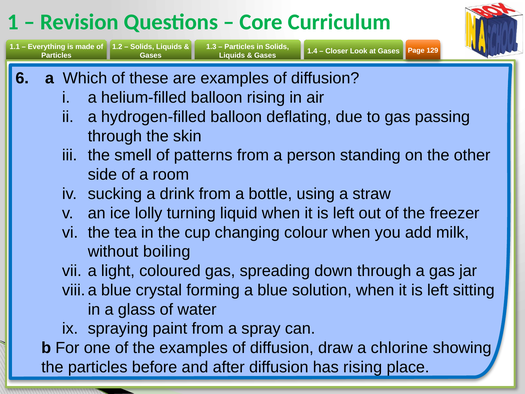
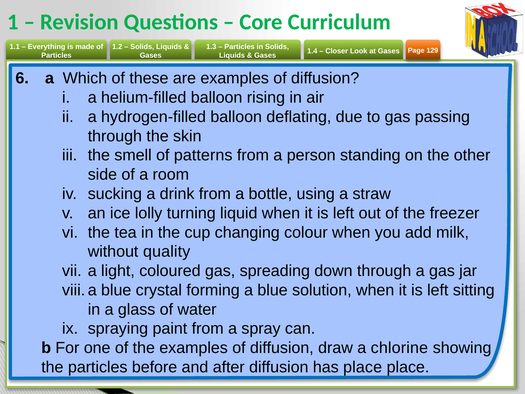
boiling: boiling -> quality (167, 251)
has rising: rising -> place (363, 367)
